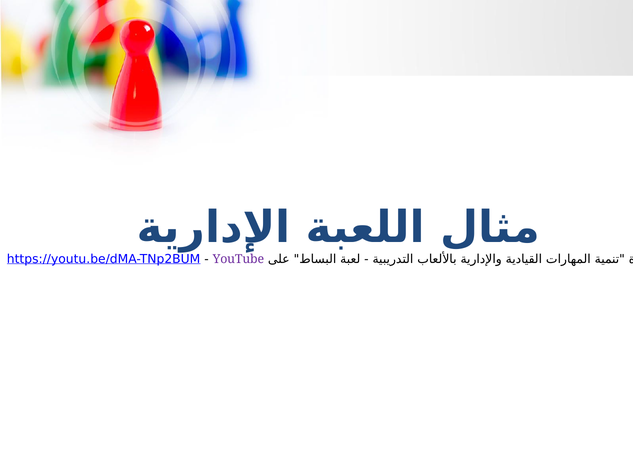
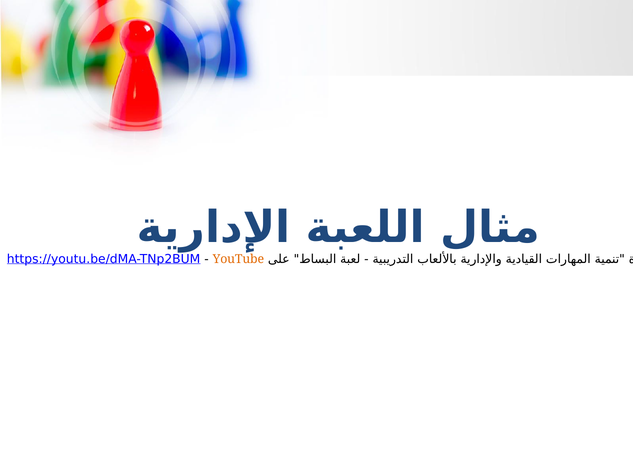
YouTube colour: purple -> orange (238, 259)
